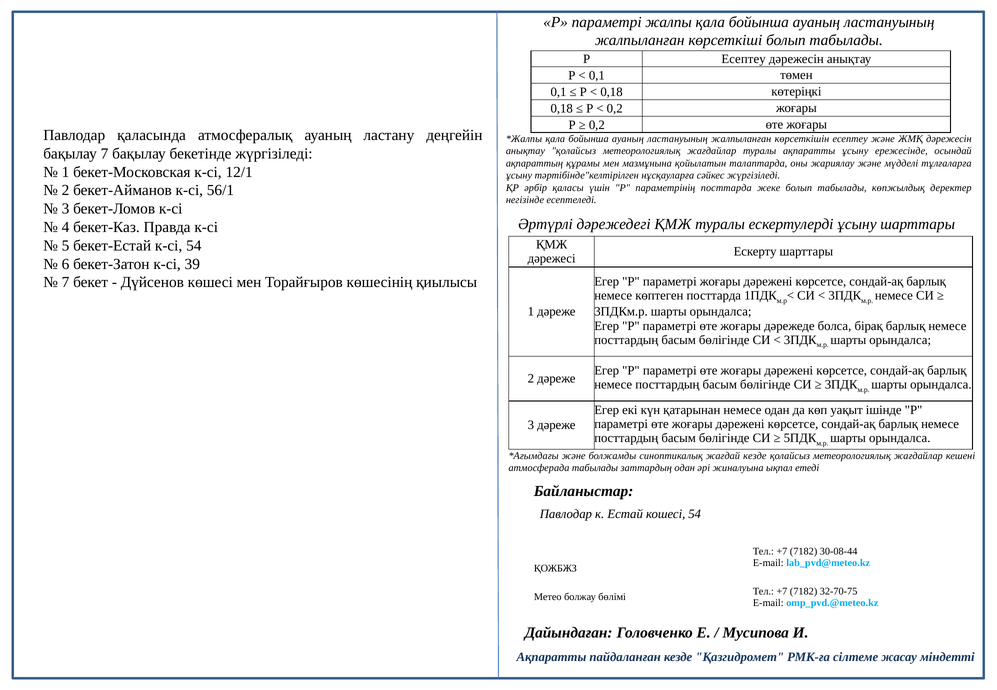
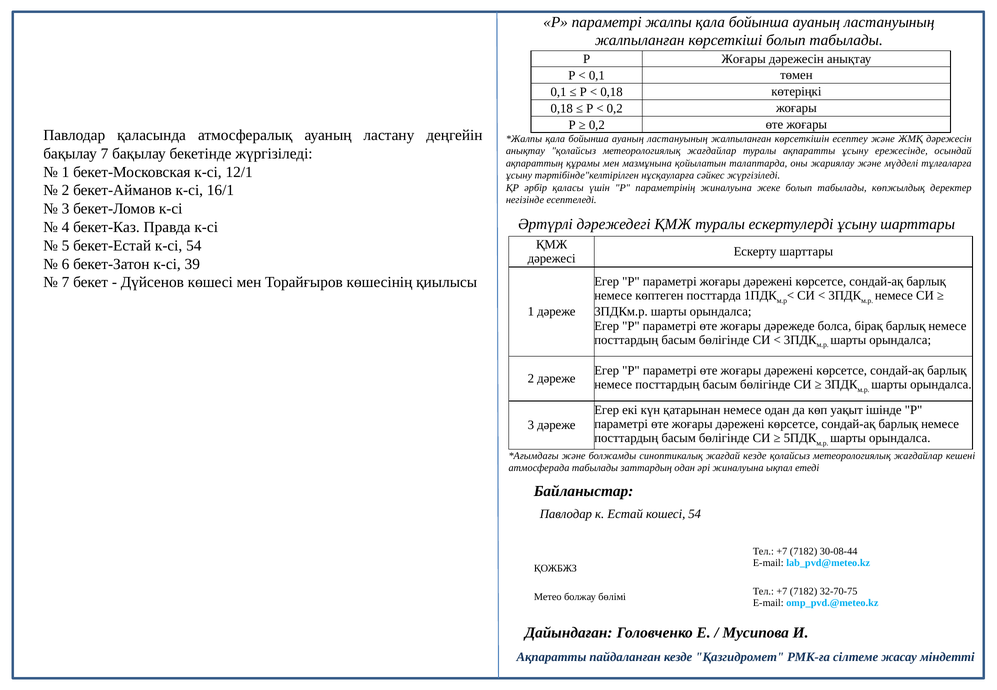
Р Есептеу: Есептеу -> Жоғары (744, 59)
параметрінің посттарда: посттарда -> жиналуына (726, 188)
56/1: 56/1 -> 16/1 (220, 190)
